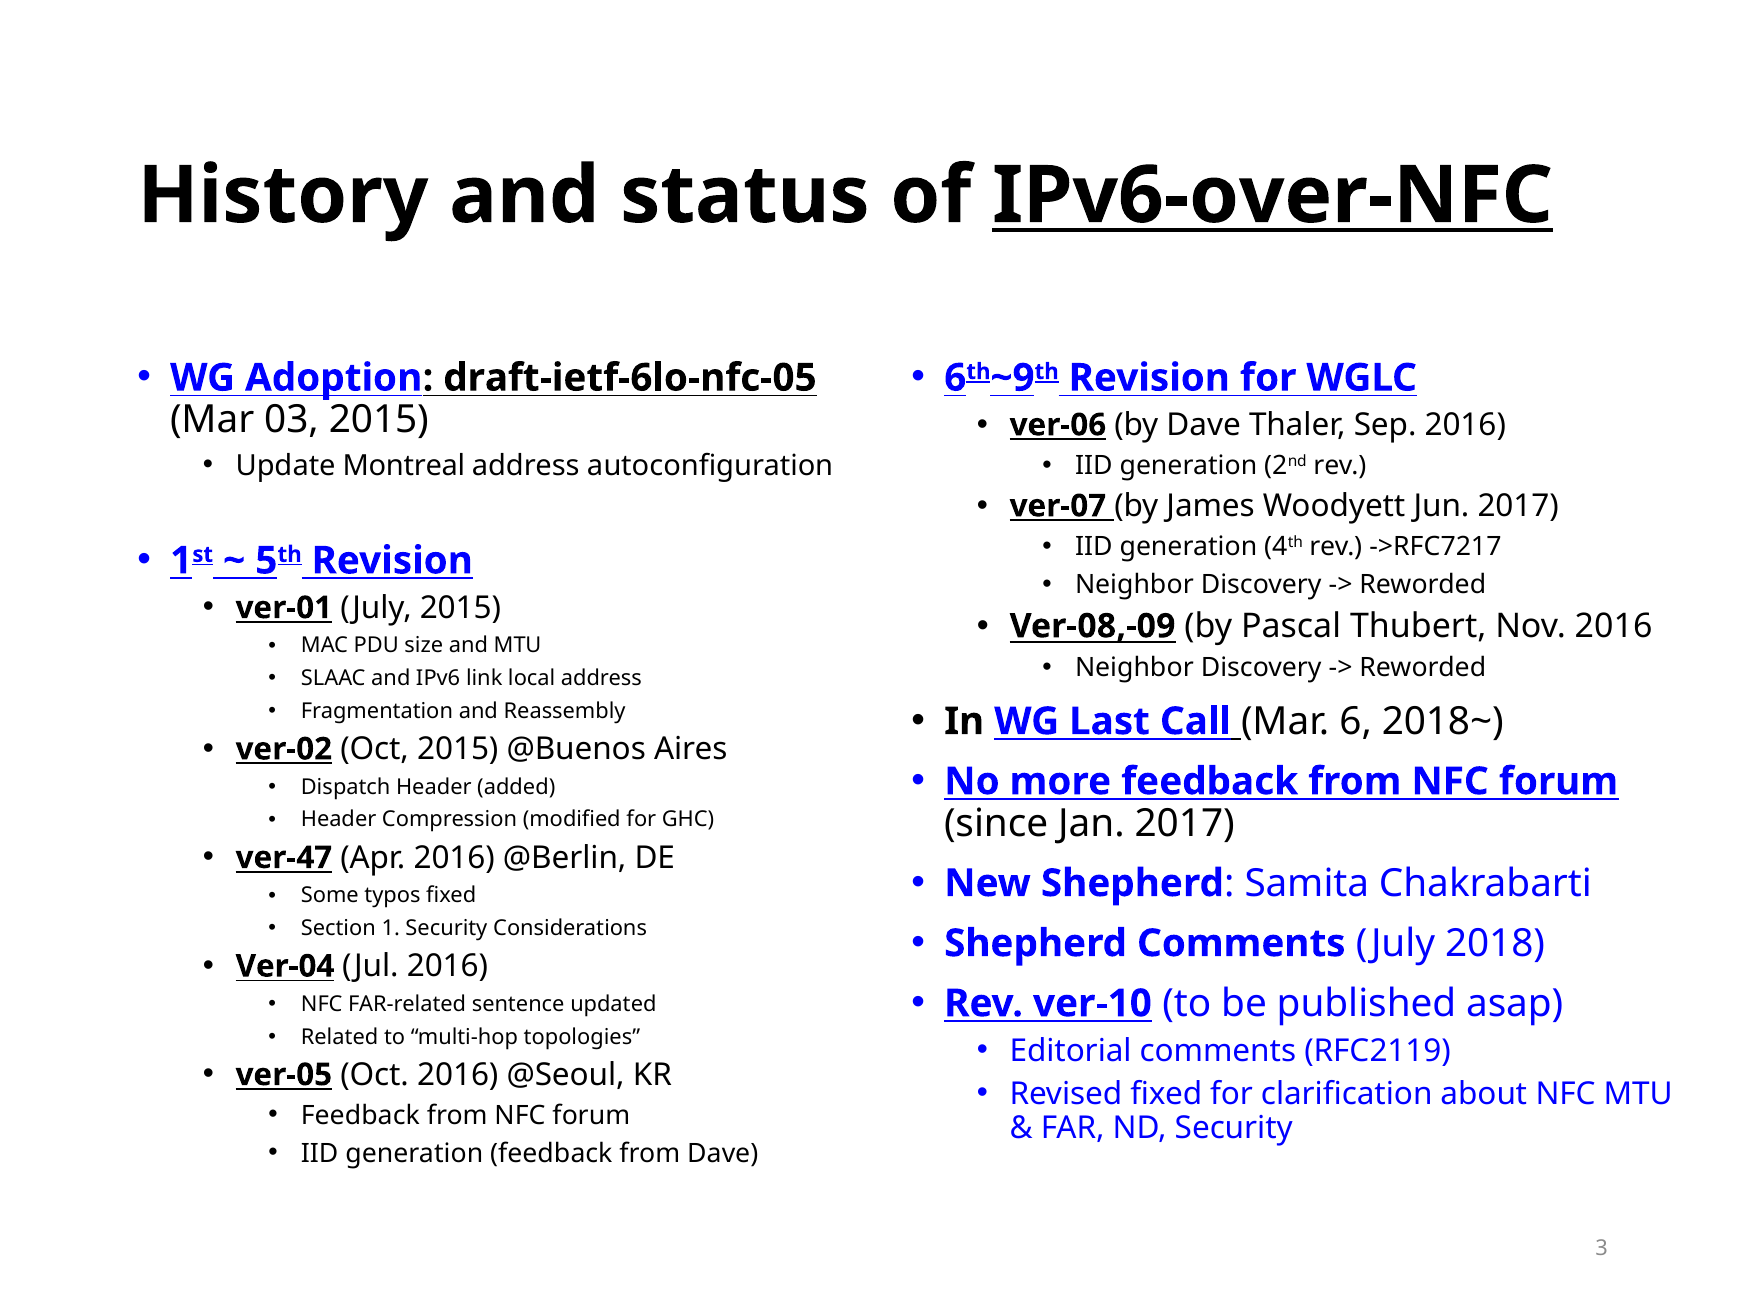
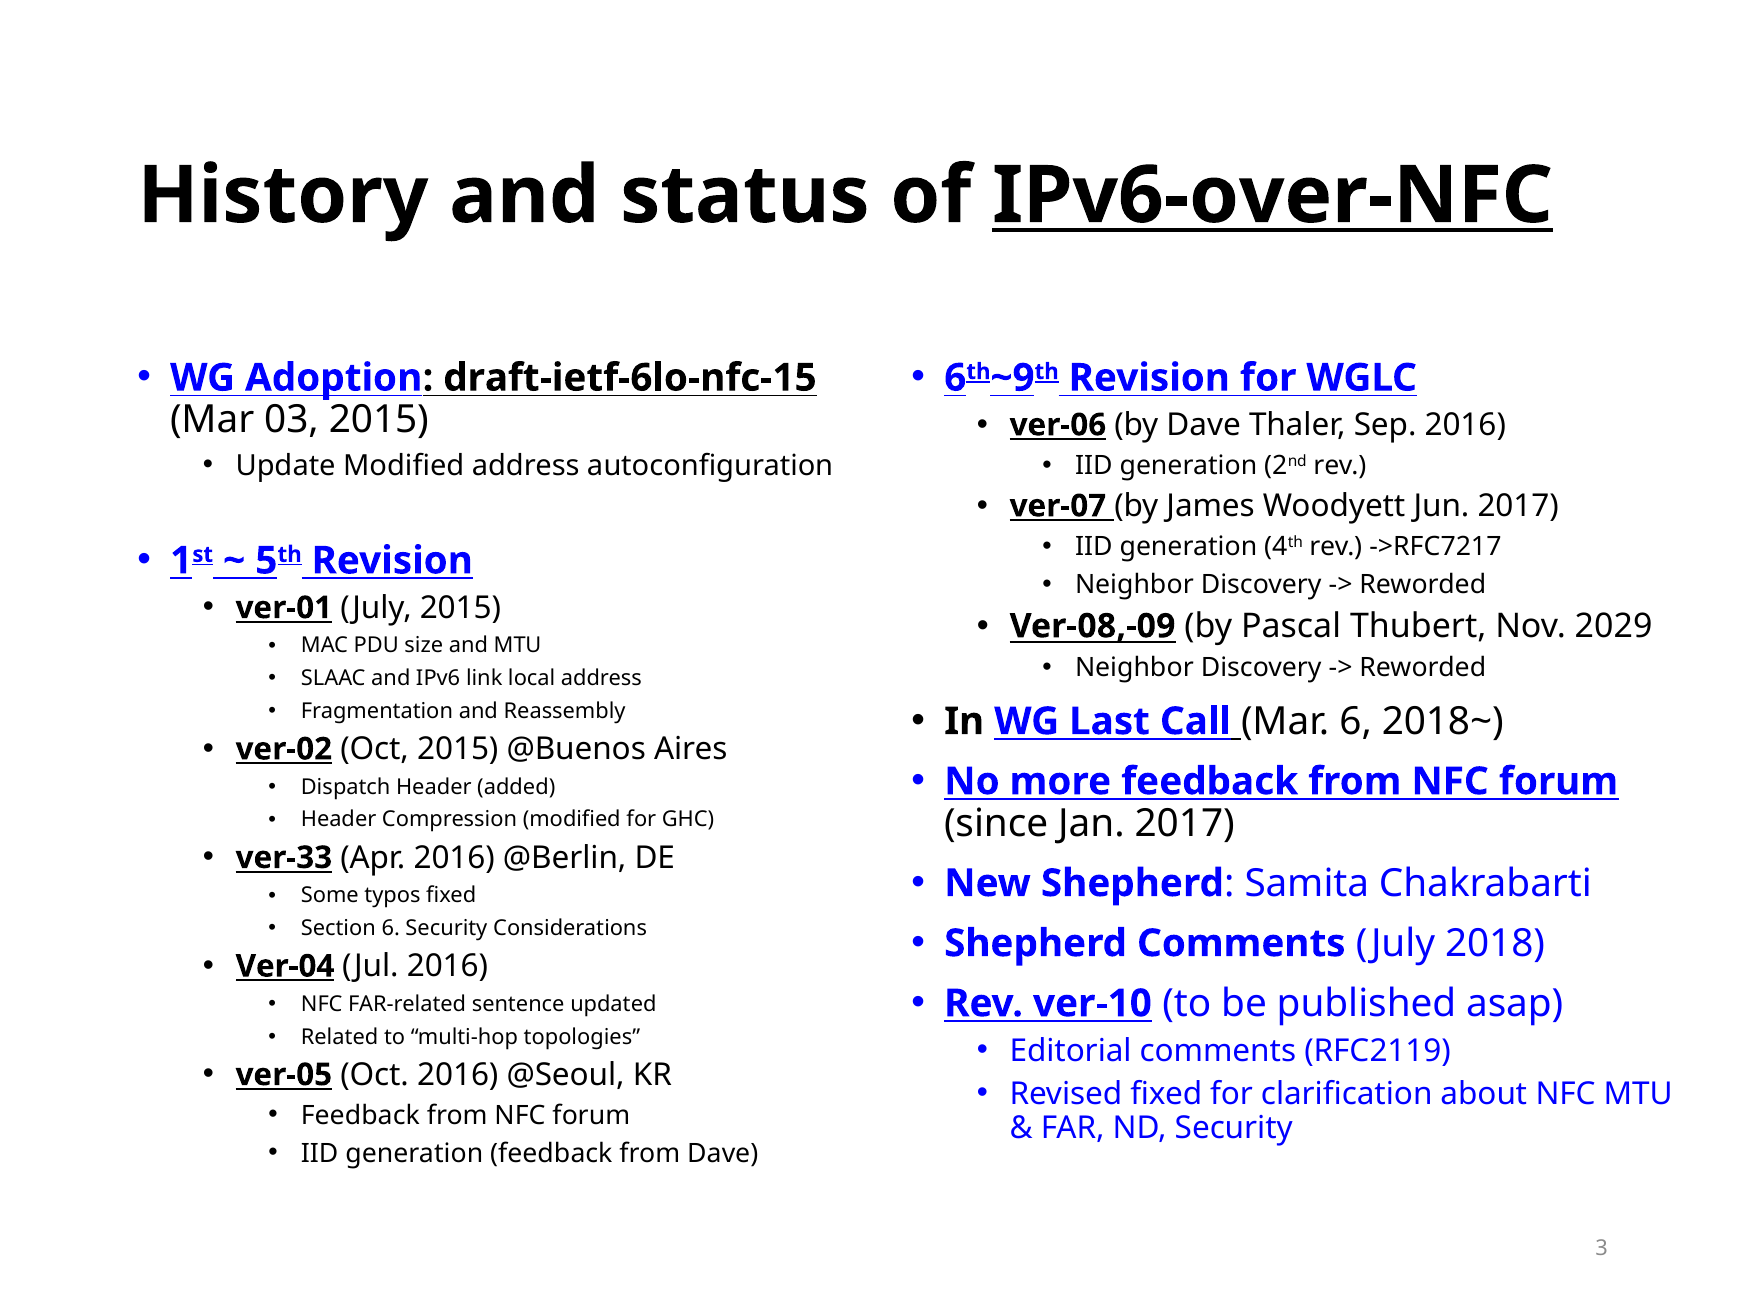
draft-ietf-6lo-nfc-05: draft-ietf-6lo-nfc-05 -> draft-ietf-6lo-nfc-15 (630, 378)
Update Montreal: Montreal -> Modified (404, 465)
Nov 2016: 2016 -> 2029 (1614, 626)
ver-47: ver-47 -> ver-33 (284, 857)
Section 1: 1 -> 6 (391, 928)
Ver-04 underline: none -> present (285, 966)
